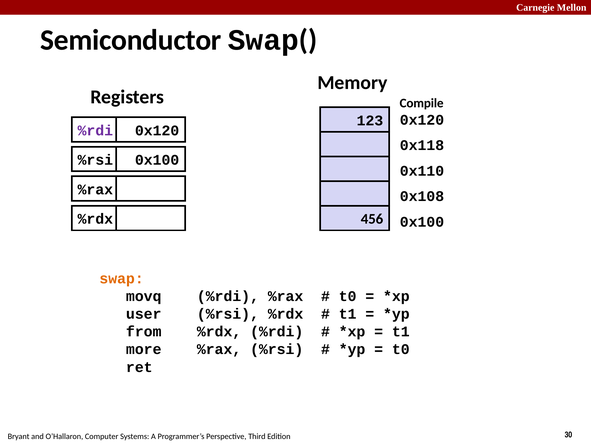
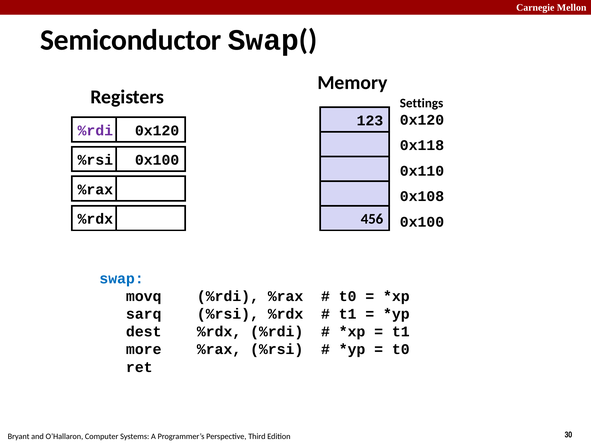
Compile: Compile -> Settings (422, 103)
swap colour: orange -> blue (122, 279)
user: user -> sarq (144, 314)
from: from -> dest (144, 332)
